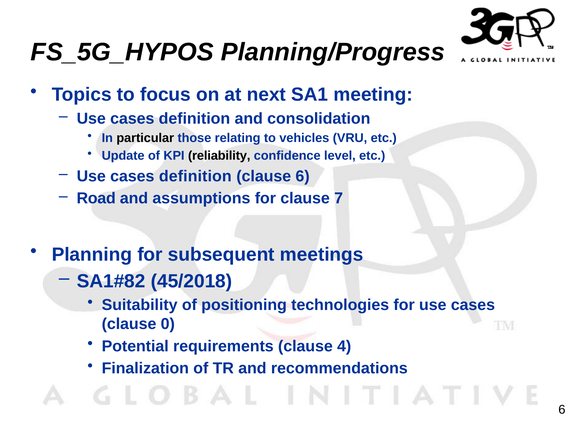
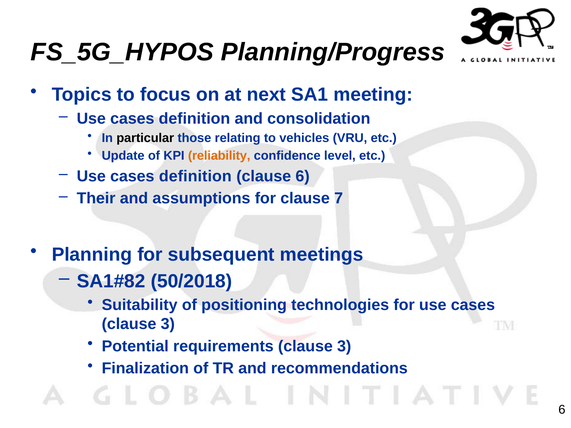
reliability colour: black -> orange (219, 156)
Road: Road -> Their (96, 199)
45/2018: 45/2018 -> 50/2018 (191, 281)
0: 0 -> 3 (168, 324)
requirements clause 4: 4 -> 3 (344, 346)
